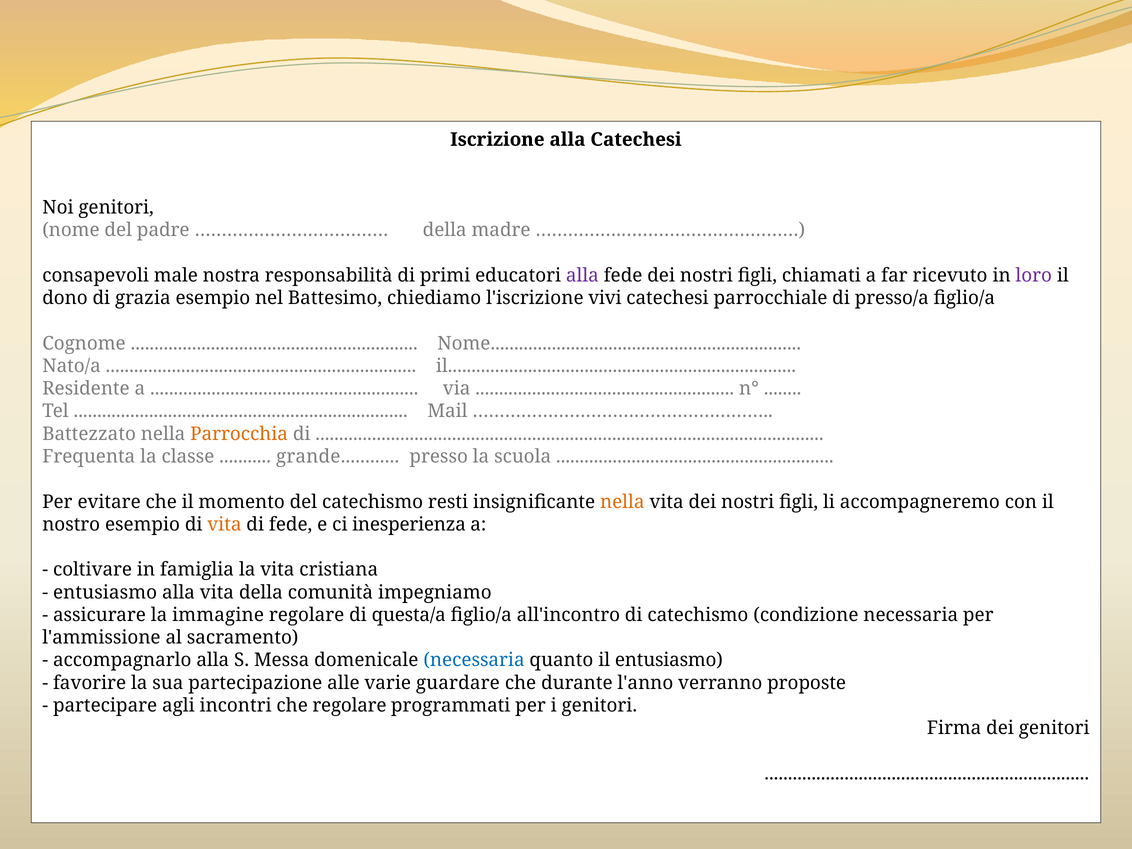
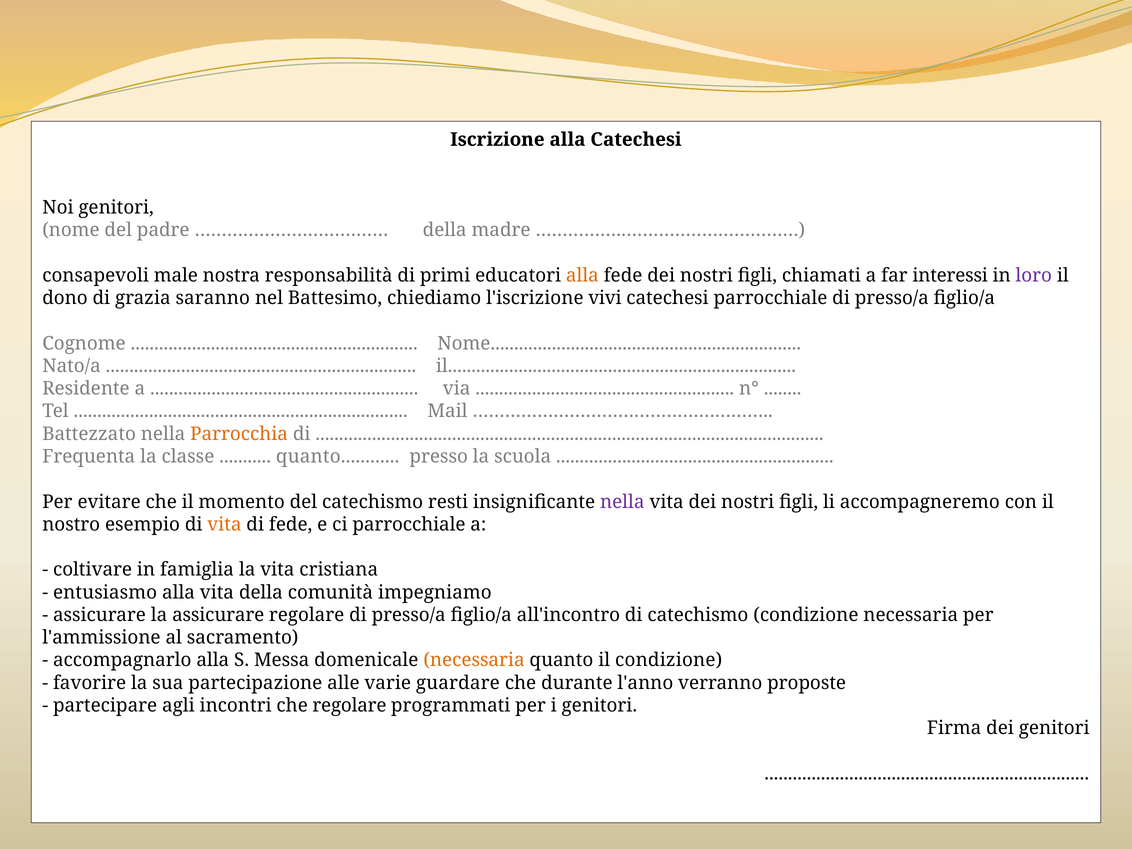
alla colour: purple -> orange (582, 275)
ricevuto: ricevuto -> interessi (950, 275)
grazia esempio: esempio -> saranno (213, 298)
grande: grande -> quanto (338, 457)
nella colour: orange -> purple (622, 502)
ci inesperienza: inesperienza -> parrocchiale (409, 524)
la immagine: immagine -> assicurare (218, 615)
regolare di questa/a: questa/a -> presso/a (409, 615)
necessaria colour: blue -> orange (474, 660)
il entusiasmo: entusiasmo -> condizione (669, 660)
